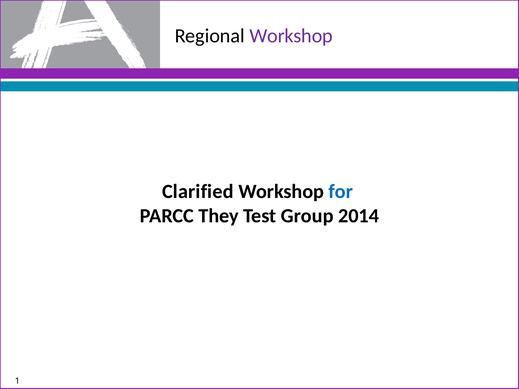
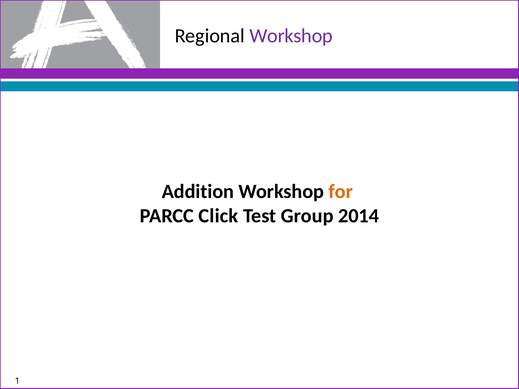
Clarified: Clarified -> Addition (198, 192)
for colour: blue -> orange (341, 192)
They: They -> Click (218, 216)
